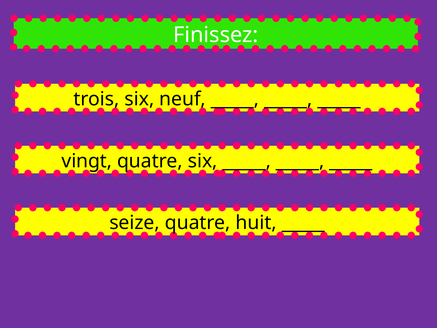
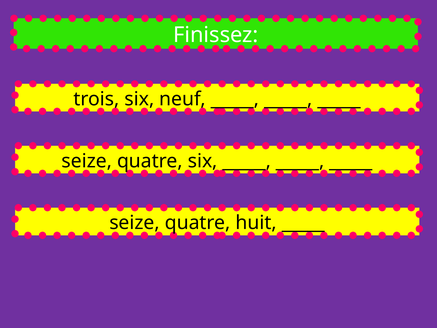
vingt: vingt -> seize (87, 161)
